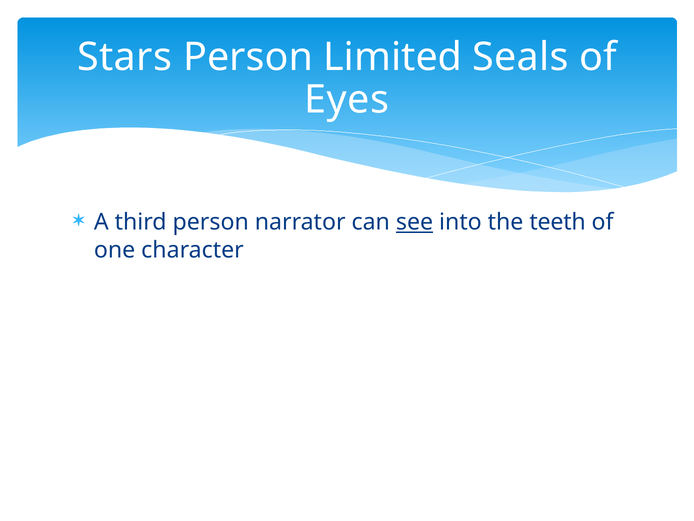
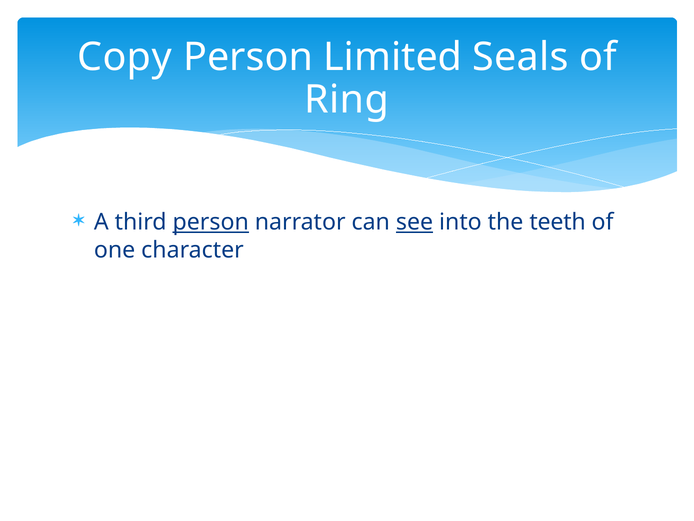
Stars: Stars -> Copy (125, 57)
Eyes: Eyes -> Ring (347, 100)
person underline: none -> present (211, 222)
